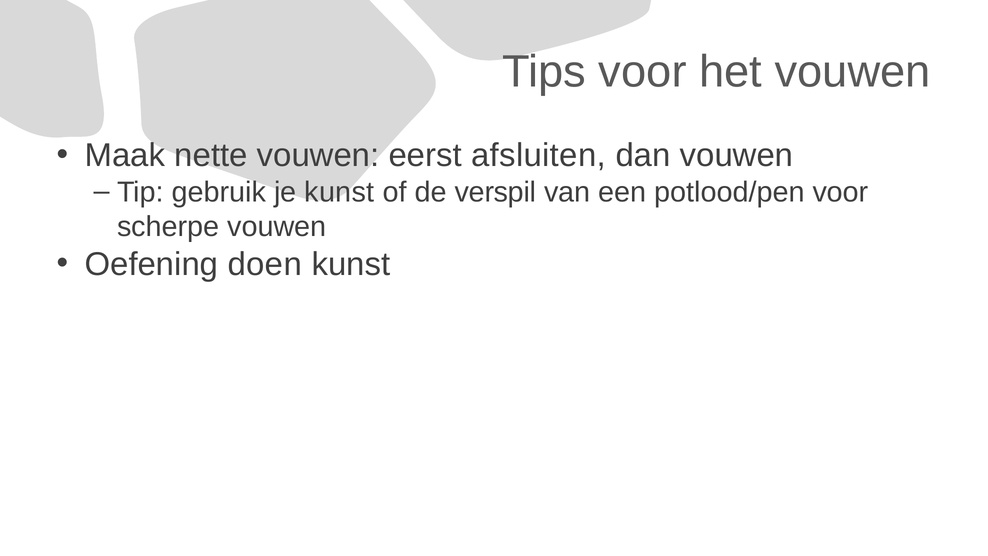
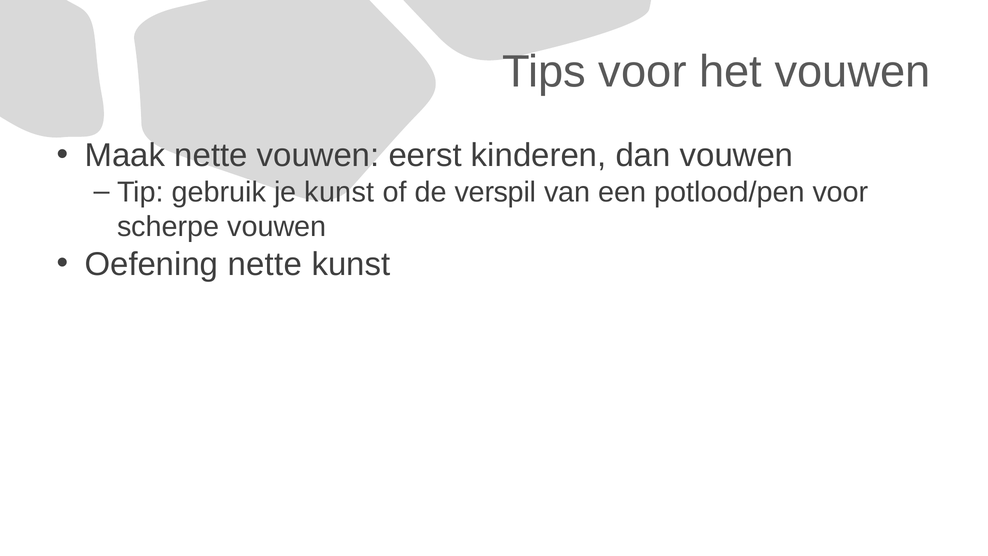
afsluiten: afsluiten -> kinderen (539, 155)
Oefening doen: doen -> nette (265, 264)
